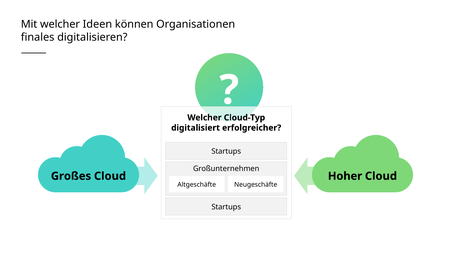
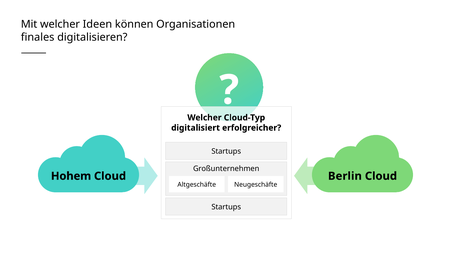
Großes: Großes -> Hohem (71, 176)
Hoher: Hoher -> Berlin (345, 176)
